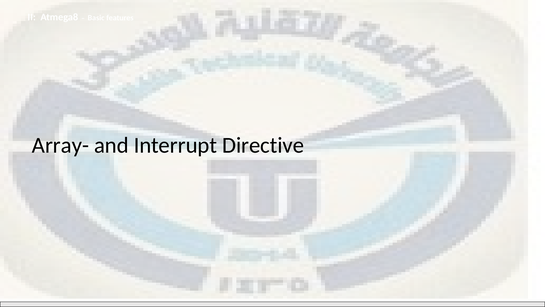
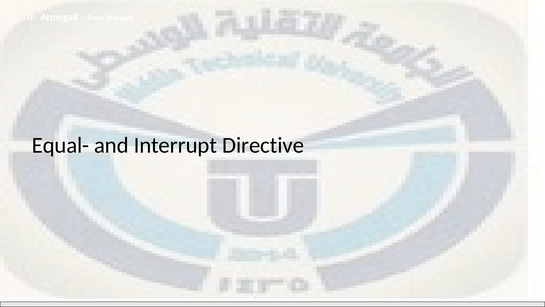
Array-: Array- -> Equal- (61, 145)
